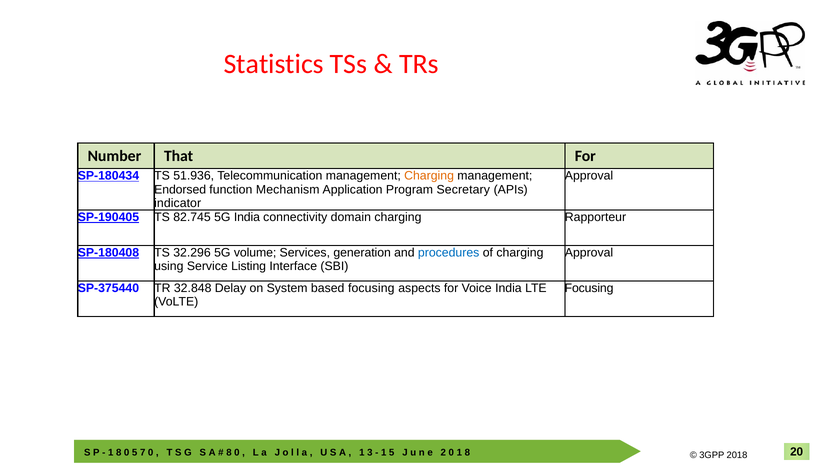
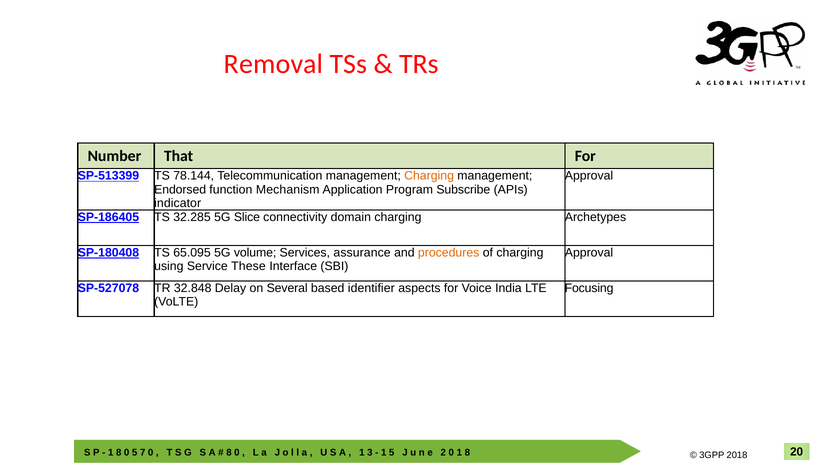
Statistics: Statistics -> Removal (274, 64)
SP-180434: SP-180434 -> SP-513399 (108, 176)
51.936: 51.936 -> 78.144 (194, 176)
Secretary: Secretary -> Subscribe (463, 189)
SP-190405: SP-190405 -> SP-186405 (108, 217)
82.745: 82.745 -> 32.285 (192, 217)
5G India: India -> Slice (247, 217)
Rapporteur: Rapporteur -> Archetypes (595, 217)
32.296: 32.296 -> 65.095 (192, 252)
generation: generation -> assurance (362, 252)
procedures colour: blue -> orange (449, 252)
Listing: Listing -> These (248, 266)
SP-375440: SP-375440 -> SP-527078 (108, 288)
System: System -> Several (287, 288)
based focusing: focusing -> identifier (371, 288)
